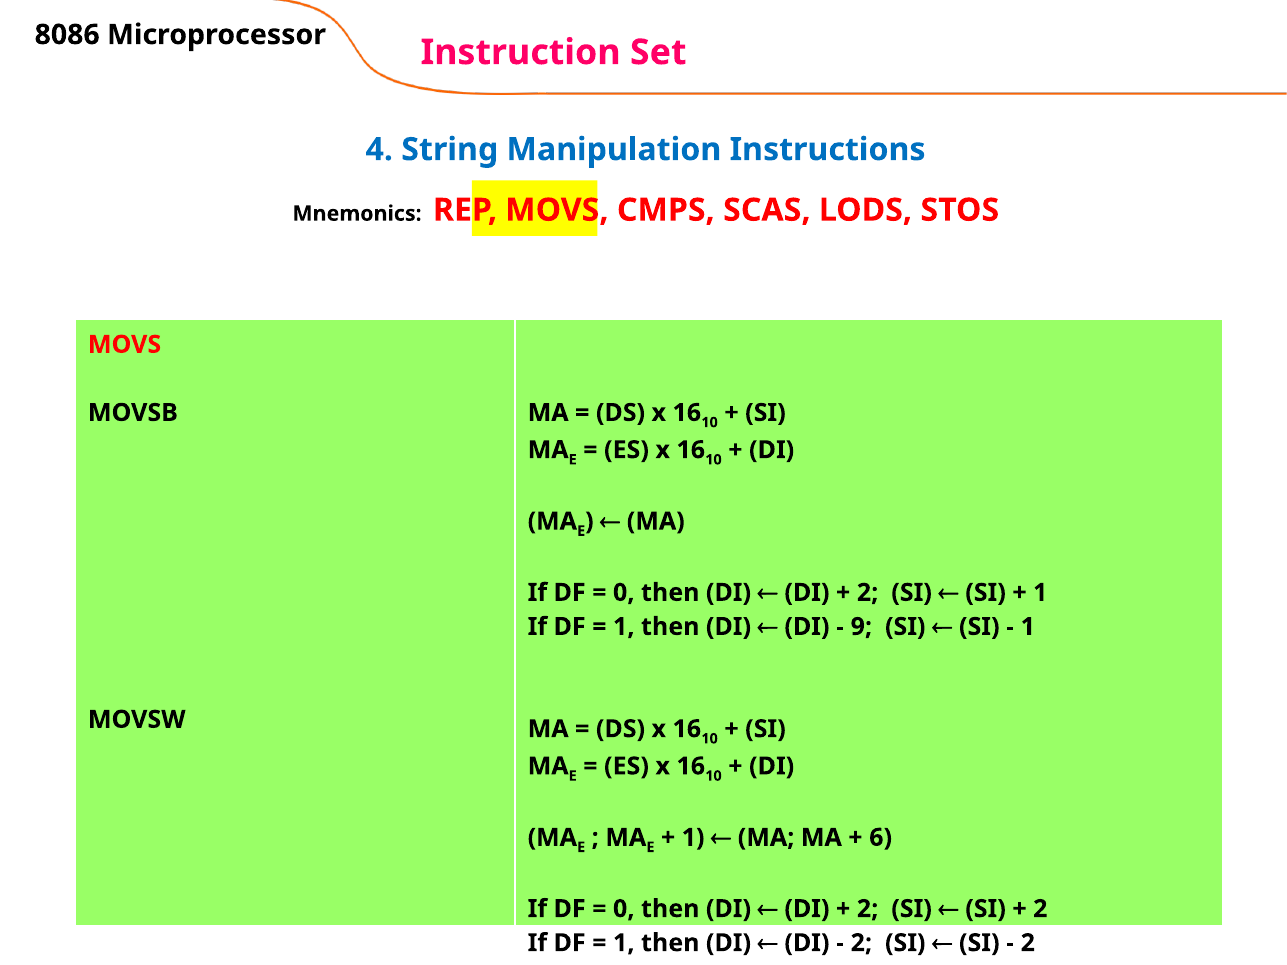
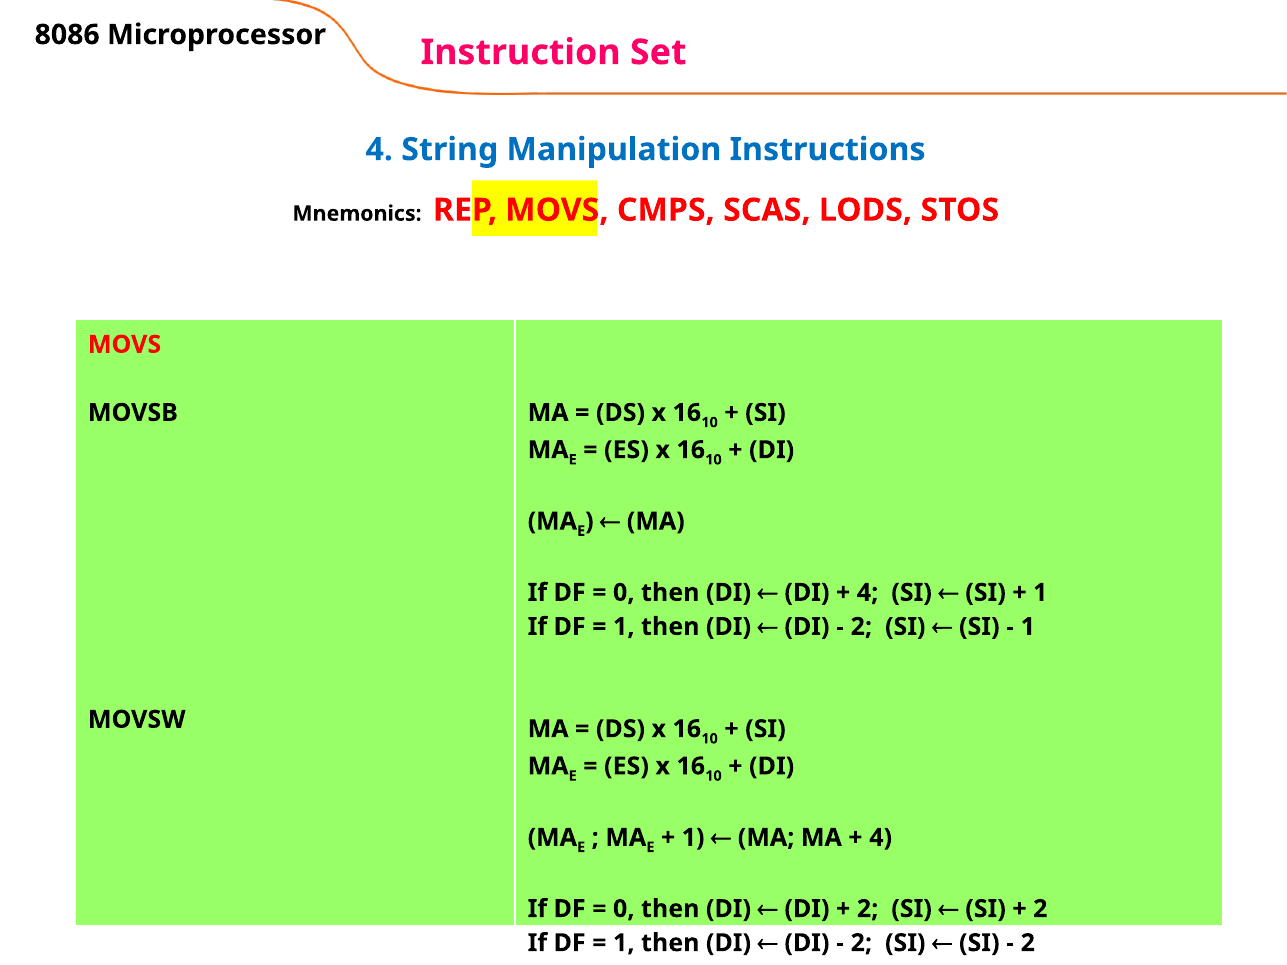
2: 2 -> 4 (868, 593)
9: 9 -> 2 (861, 627)
6: 6 -> 4 (881, 838)
